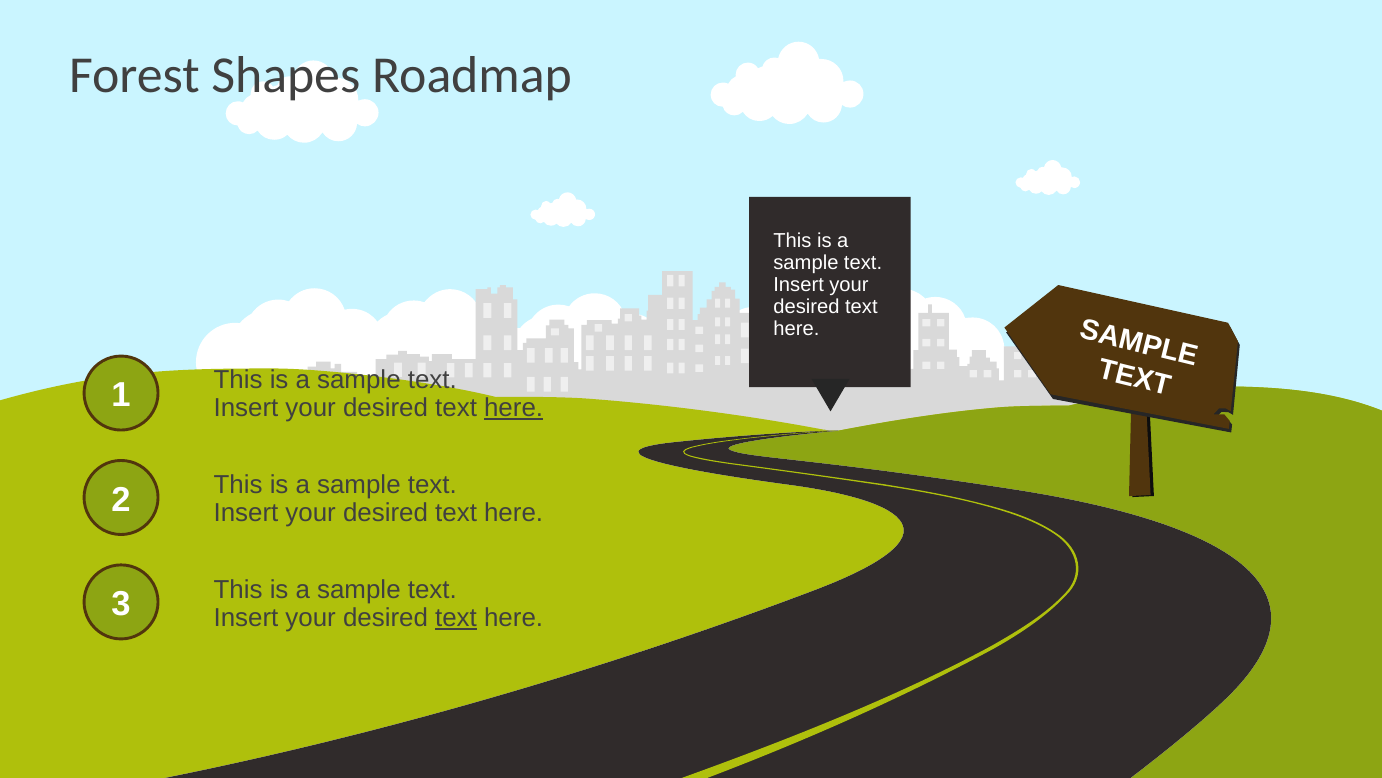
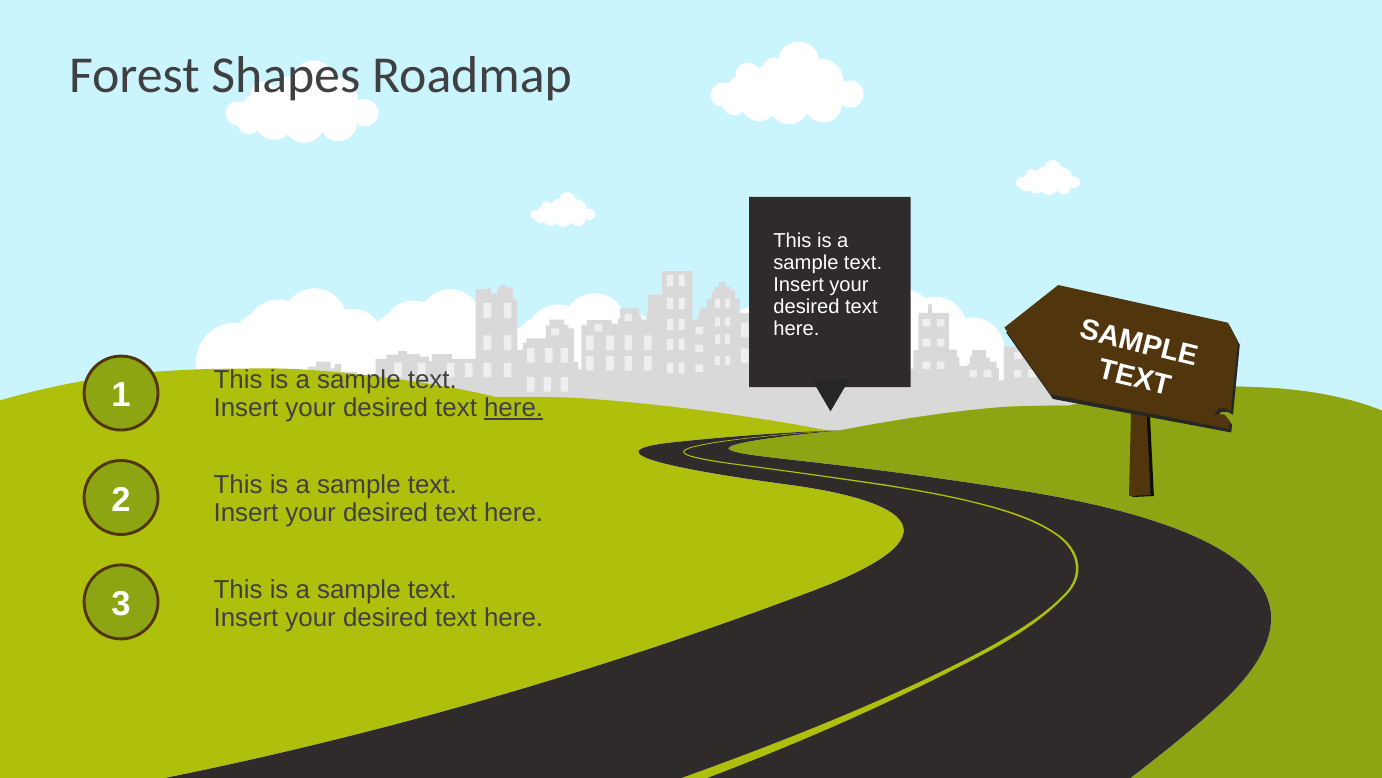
text underline: present -> none (456, 618)
